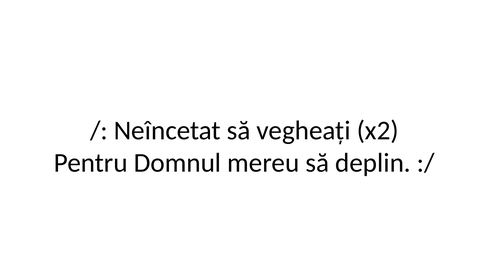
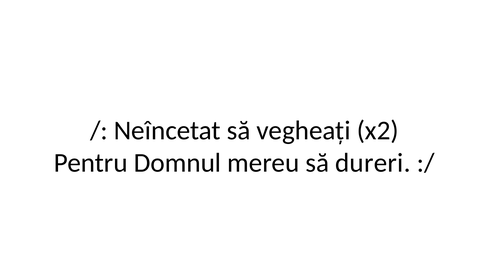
deplin: deplin -> dureri (373, 163)
